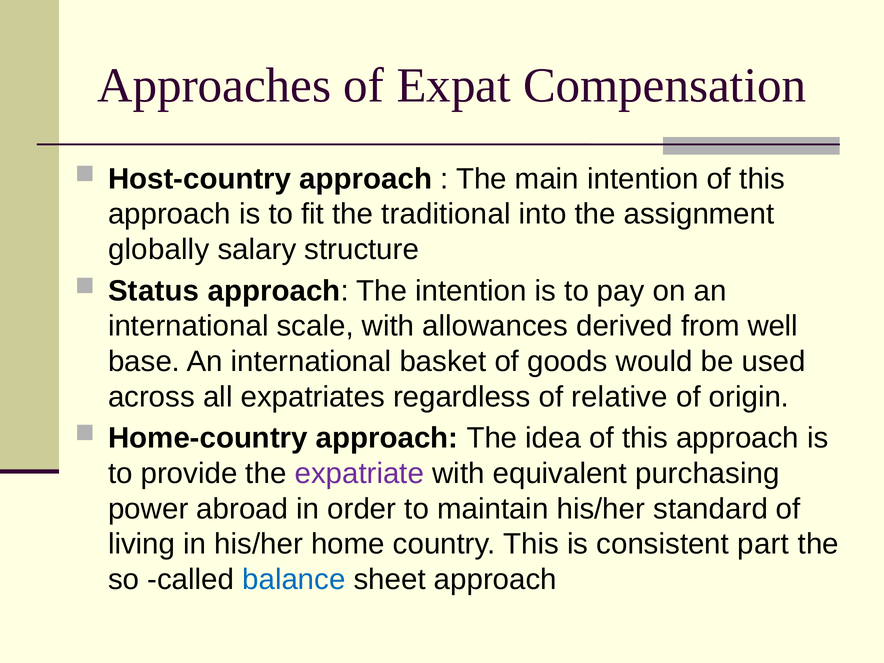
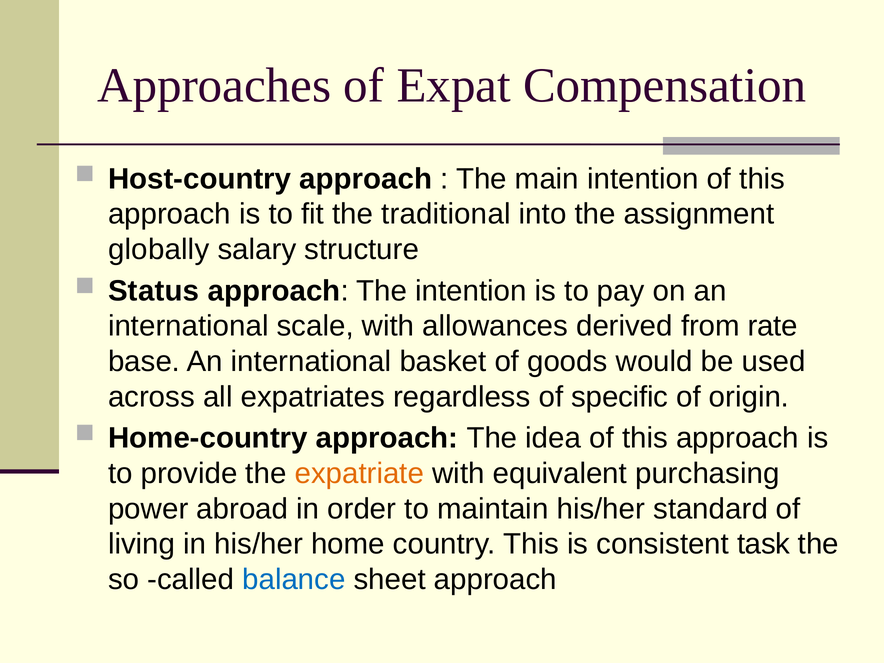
well: well -> rate (773, 326)
relative: relative -> specific (620, 397)
expatriate colour: purple -> orange (359, 474)
part: part -> task (764, 544)
